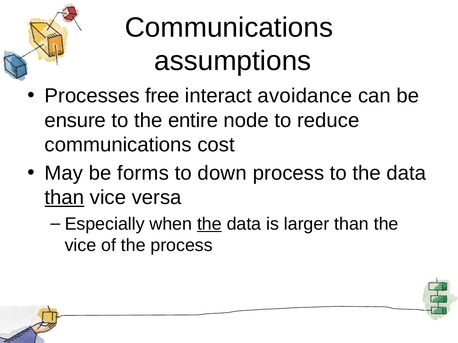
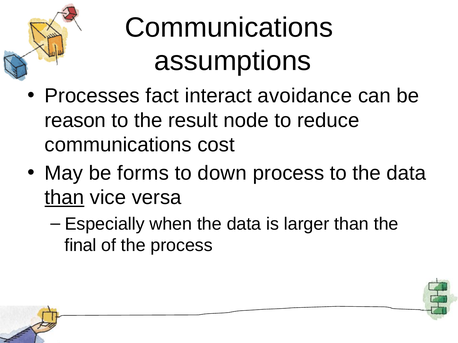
free: free -> fact (162, 96)
ensure: ensure -> reason (75, 121)
entire: entire -> result (193, 121)
the underline: present -> none (209, 224)
vice: vice -> final (81, 246)
